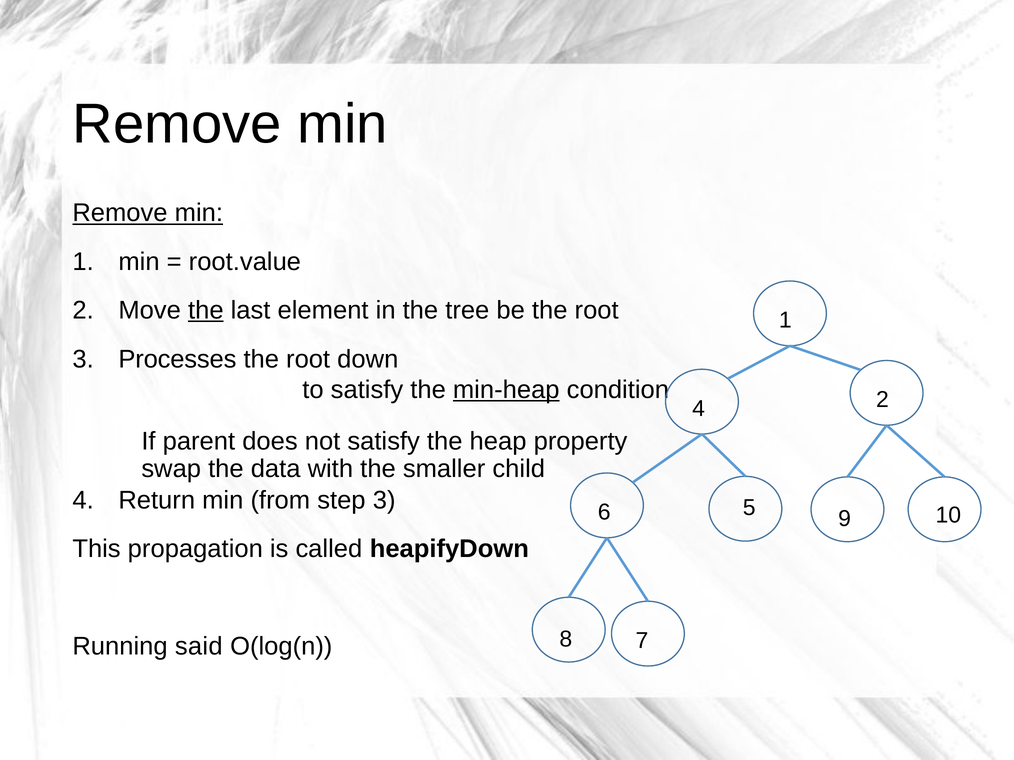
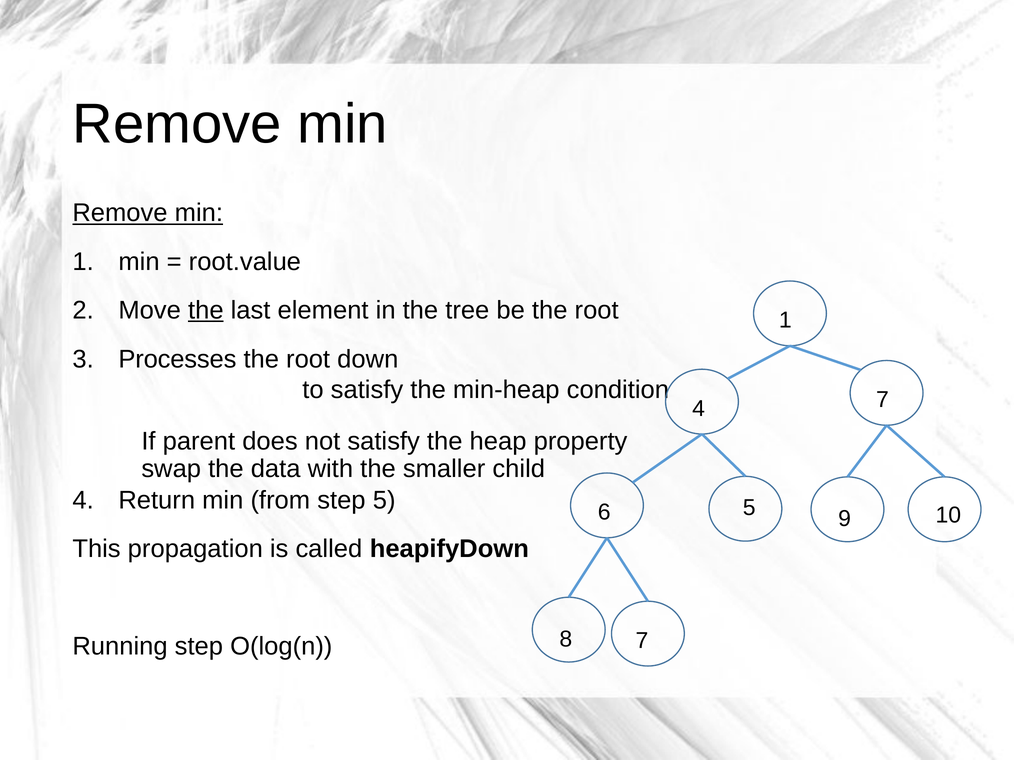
min-heap underline: present -> none (506, 390)
4 2: 2 -> 7 (882, 400)
step 3: 3 -> 5 (384, 500)
Running said: said -> step (199, 647)
